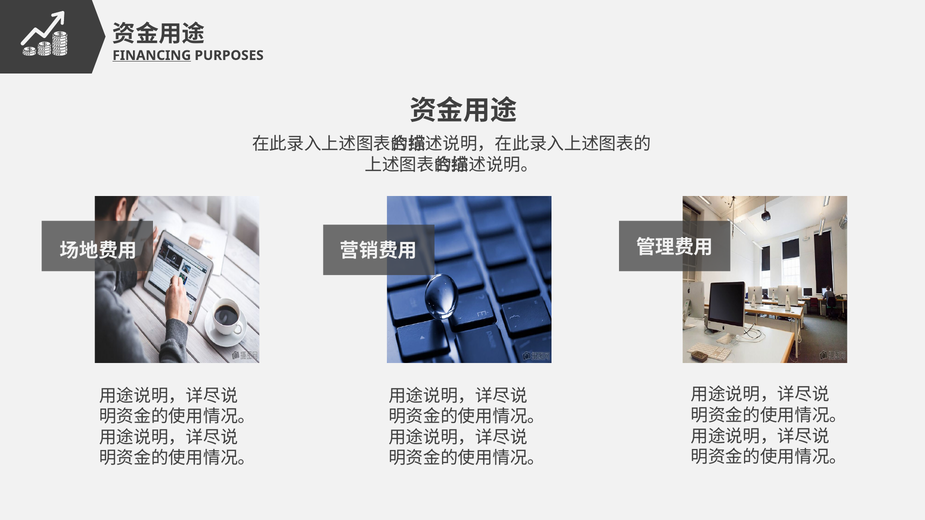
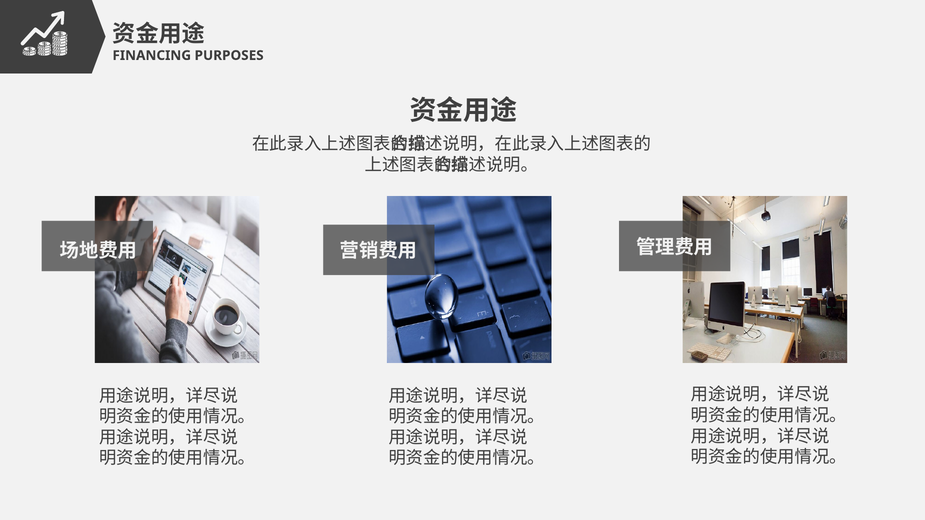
FINANCING underline: present -> none (152, 55)
